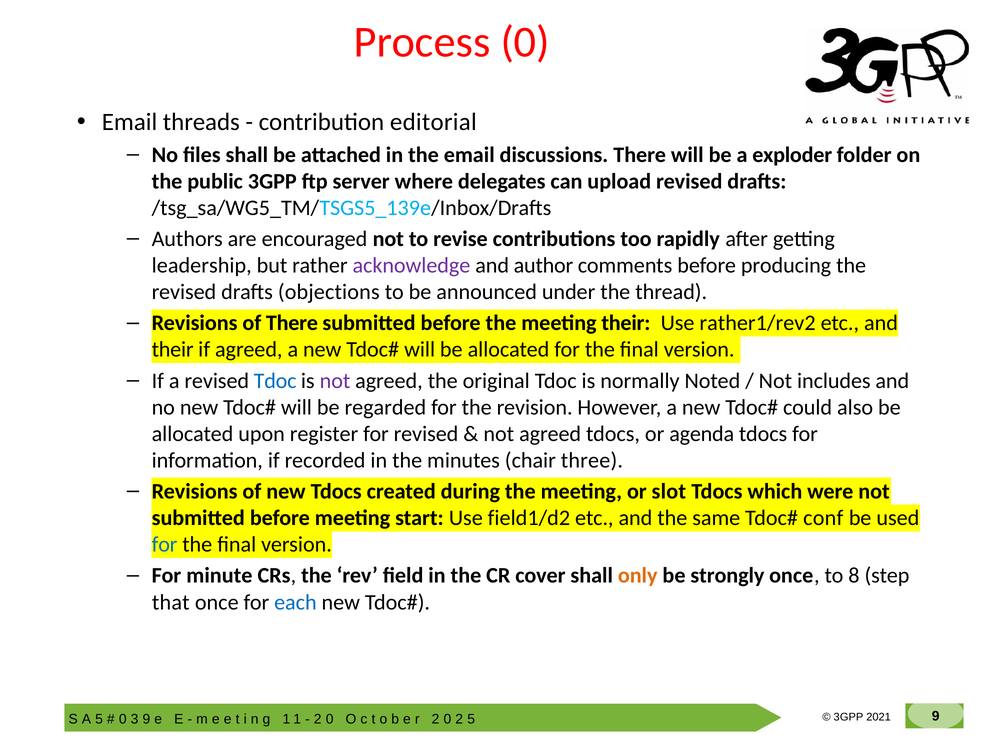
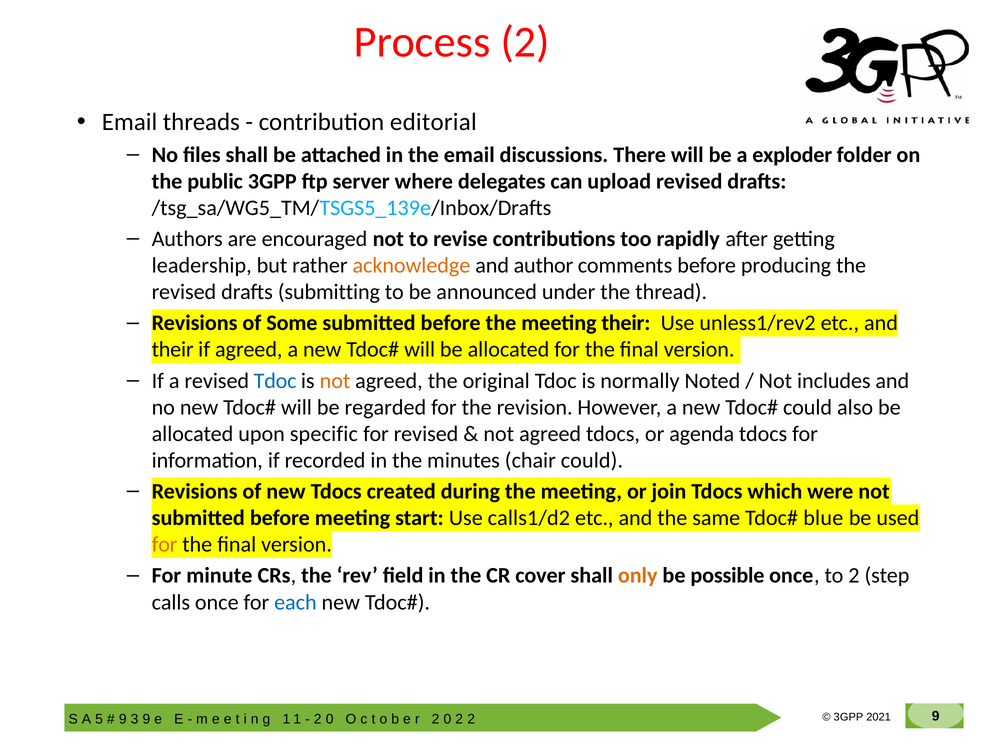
Process 0: 0 -> 2 (525, 42)
acknowledge colour: purple -> orange (411, 266)
objections: objections -> submitting (329, 292)
of There: There -> Some (292, 323)
rather1/rev2: rather1/rev2 -> unless1/rev2 (758, 323)
not colour: purple -> orange (335, 381)
register: register -> specific (324, 434)
chair three: three -> could (592, 461)
slot: slot -> join (669, 492)
field1/d2: field1/d2 -> calls1/d2 (529, 518)
conf: conf -> blue (823, 518)
for colour: blue -> orange (165, 545)
strongly: strongly -> possible (727, 576)
to 8: 8 -> 2 (854, 576)
that: that -> calls (171, 603)
0: 0 -> 9 (123, 720)
5: 5 -> 2 (471, 720)
